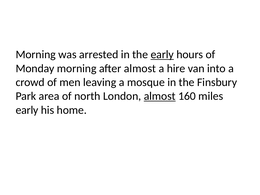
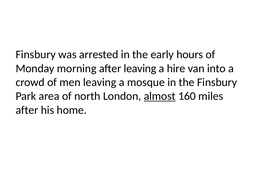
Morning: Morning -> Finsbury (36, 55)
early underline: present -> none (162, 55)
after almost: almost -> leaving (140, 68)
early: early -> after (27, 110)
